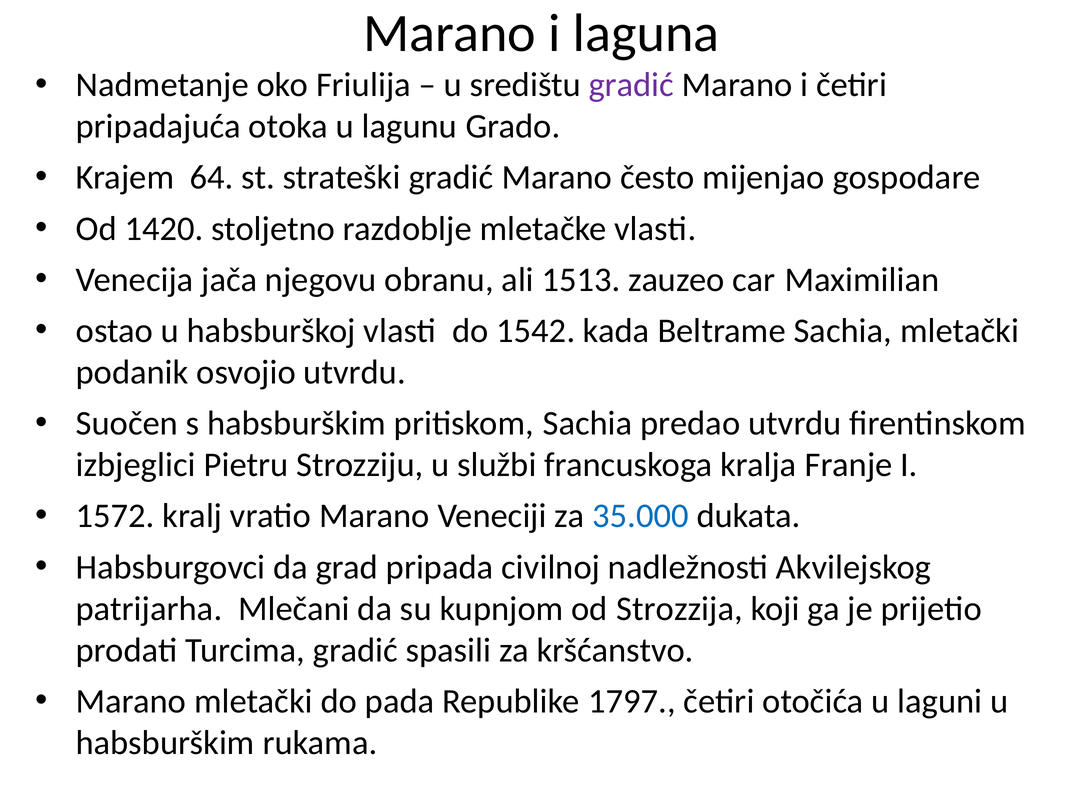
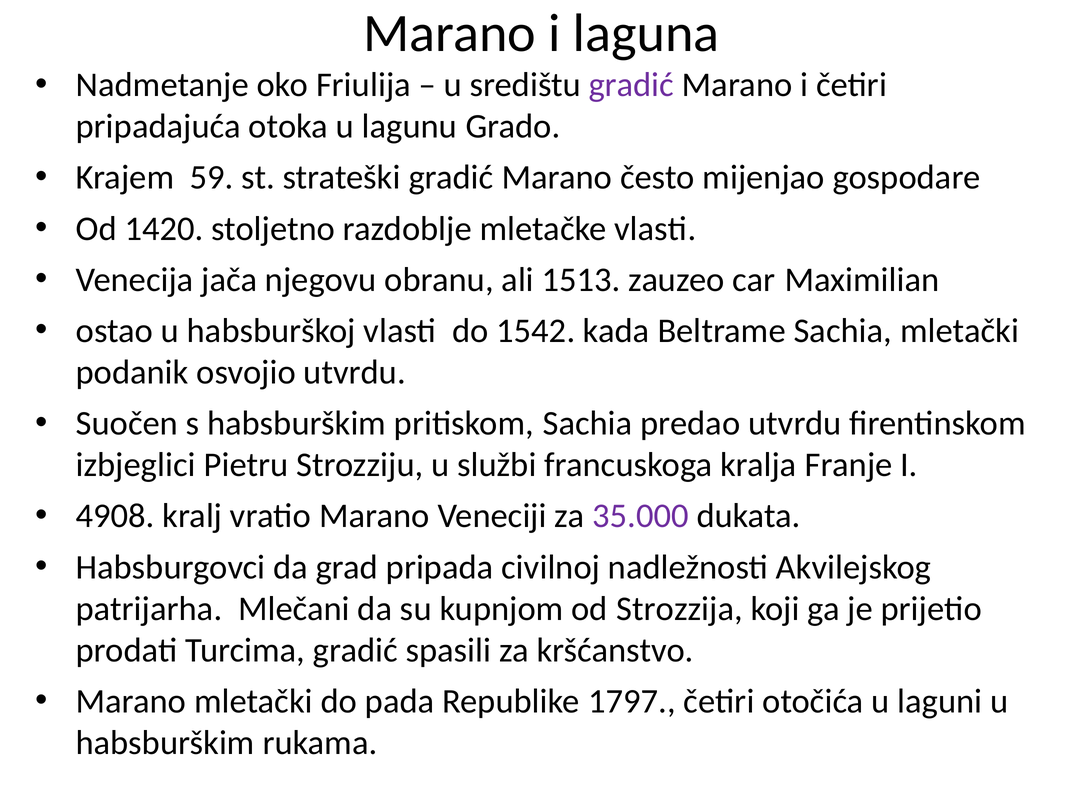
64: 64 -> 59 (212, 178)
1572: 1572 -> 4908 (115, 516)
35.000 colour: blue -> purple (640, 516)
